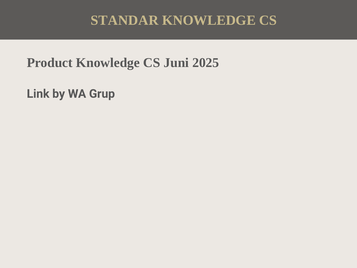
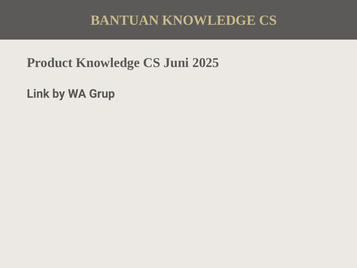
STANDAR: STANDAR -> BANTUAN (125, 20)
